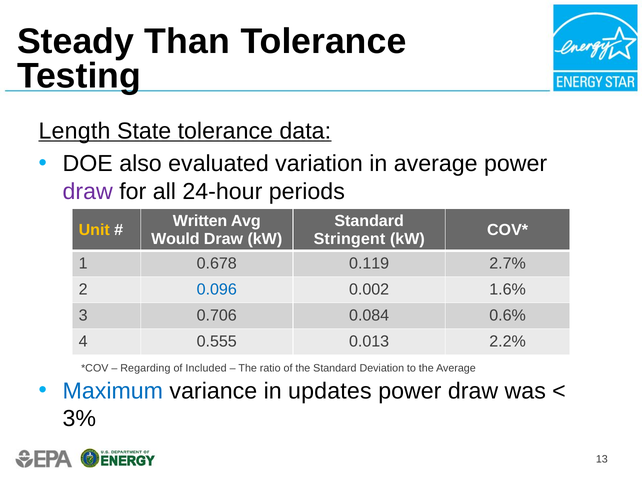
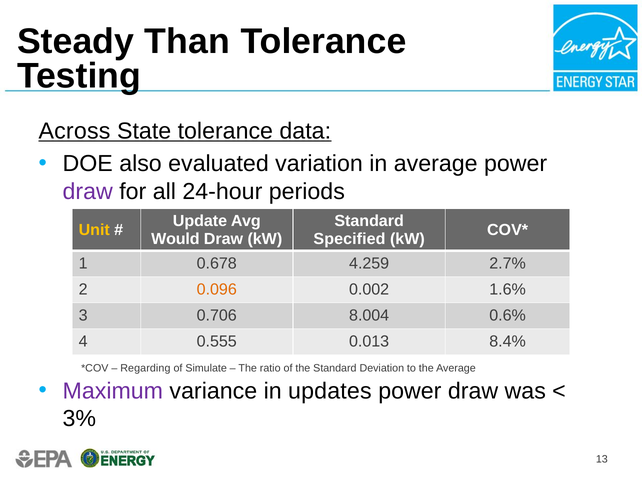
Length: Length -> Across (74, 131)
Written: Written -> Update (200, 221)
Stringent: Stringent -> Specified (350, 239)
0.119: 0.119 -> 4.259 (369, 264)
0.096 colour: blue -> orange (217, 290)
0.084: 0.084 -> 8.004 (369, 316)
2.2%: 2.2% -> 8.4% (508, 342)
Included: Included -> Simulate (206, 369)
Maximum colour: blue -> purple (113, 391)
